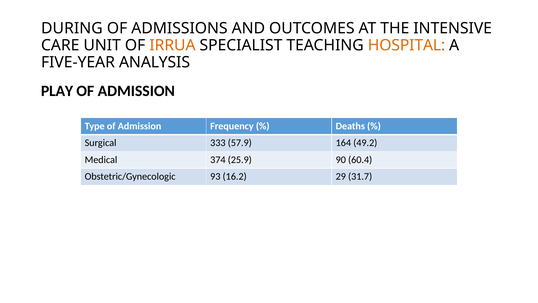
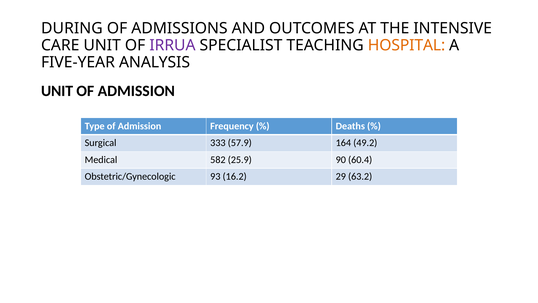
IRRUA colour: orange -> purple (172, 45)
PLAY: PLAY -> UNIT (57, 91)
374: 374 -> 582 (218, 160)
31.7: 31.7 -> 63.2 (360, 176)
